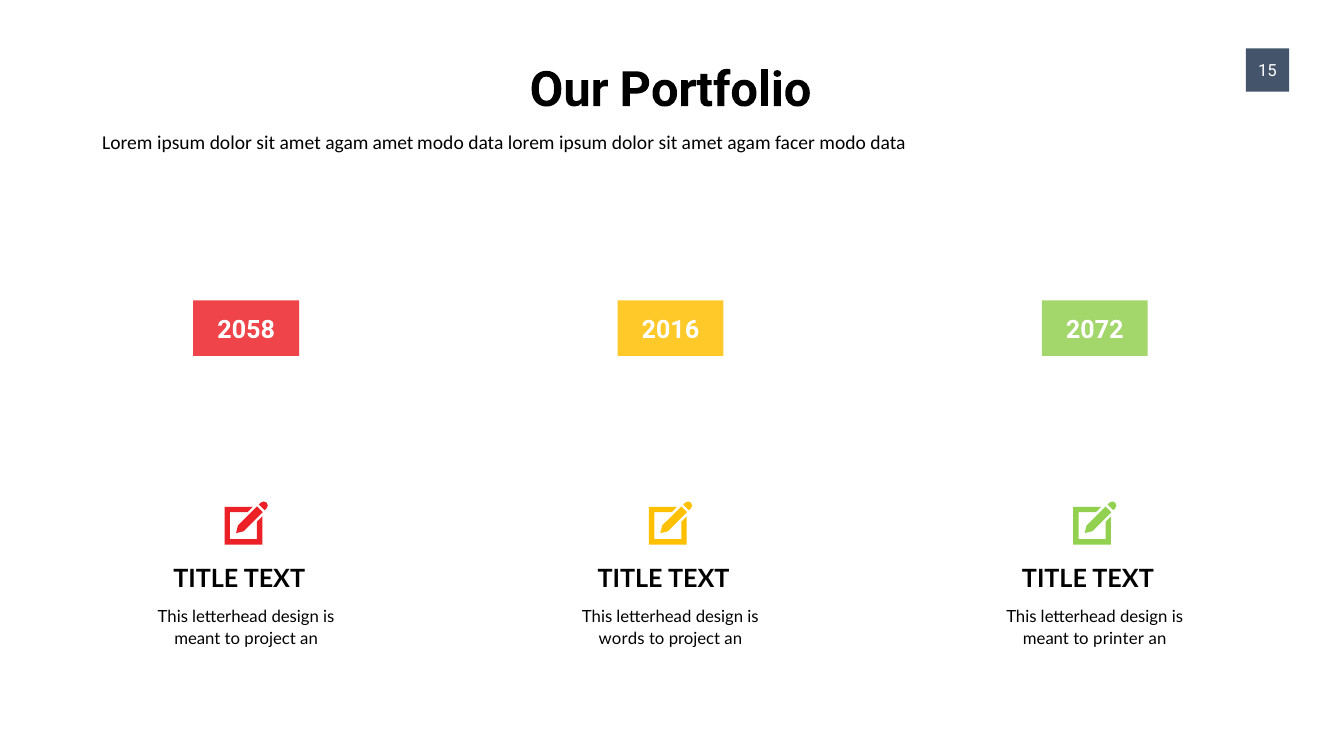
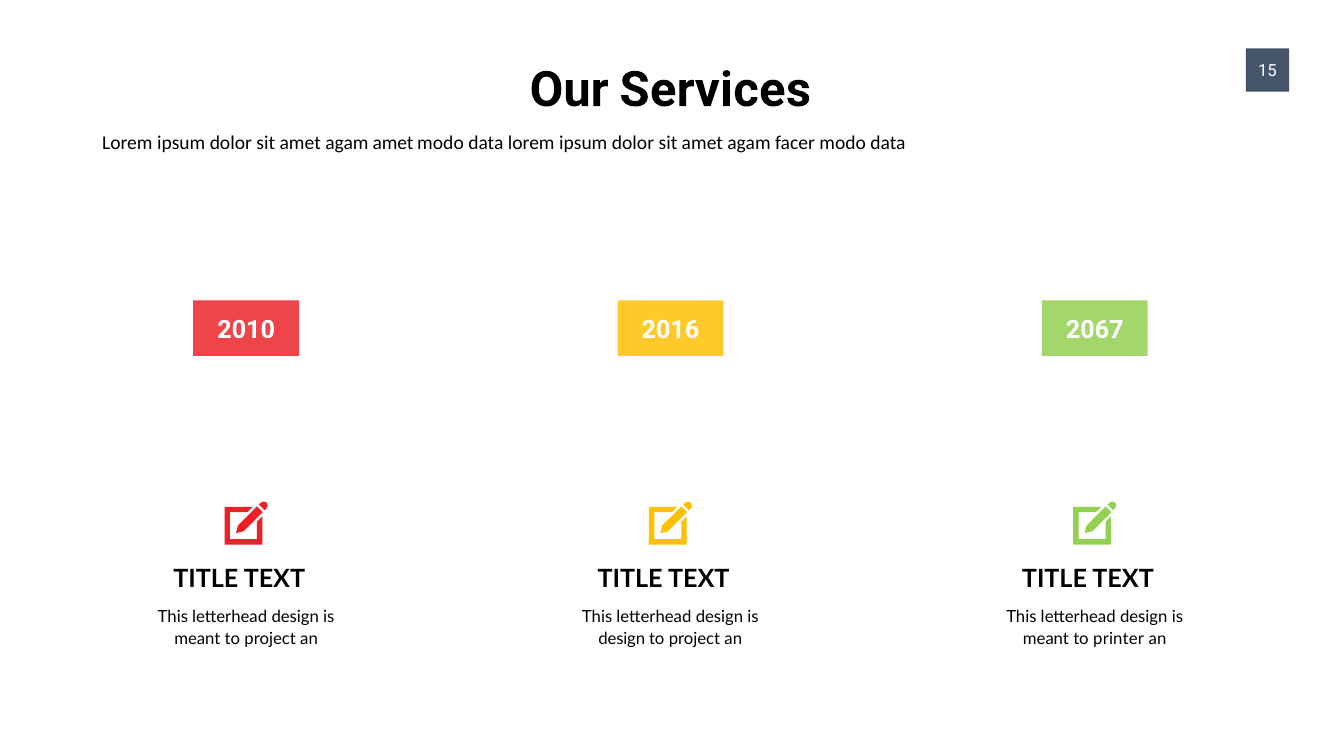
Portfolio: Portfolio -> Services (715, 90)
2058: 2058 -> 2010 (246, 330)
2072: 2072 -> 2067 (1095, 330)
words: words -> design (622, 639)
